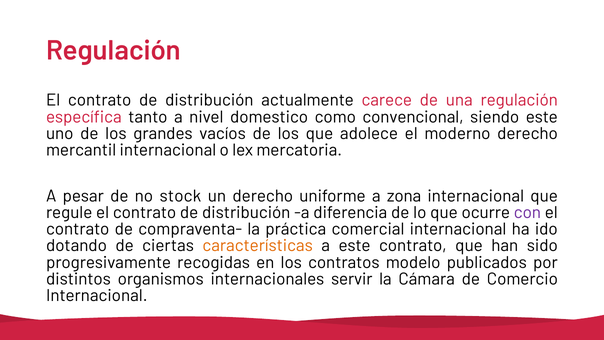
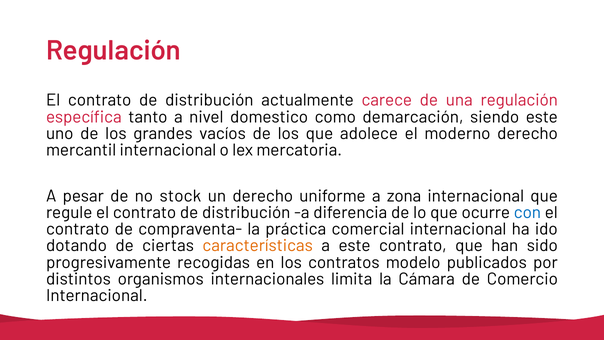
convencional: convencional -> demarcación (413, 117)
con colour: purple -> blue (527, 213)
servir: servir -> limita (352, 279)
